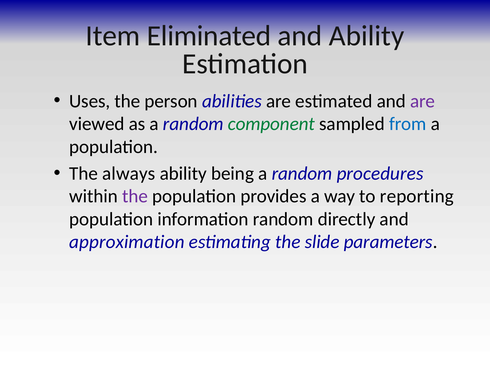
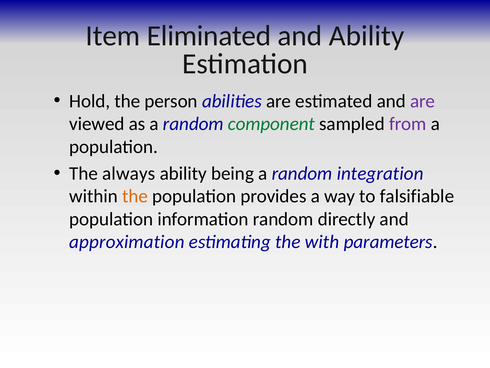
Uses: Uses -> Hold (90, 101)
from colour: blue -> purple (408, 124)
procedures: procedures -> integration (380, 173)
the colour: purple -> orange (135, 196)
reporting: reporting -> falsifiable (417, 196)
slide: slide -> with (322, 242)
